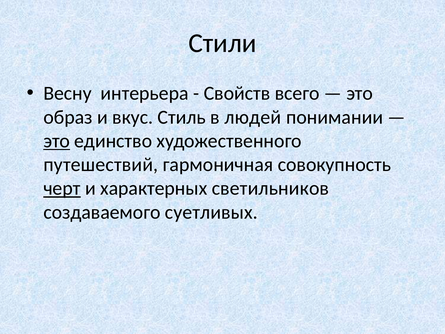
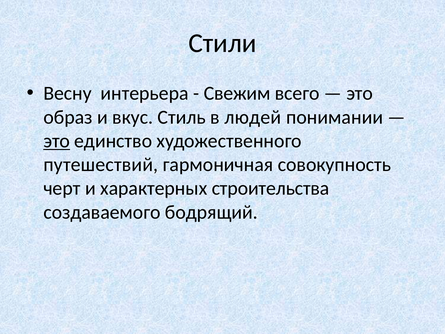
Свойств: Свойств -> Свежим (237, 93)
черт underline: present -> none (62, 188)
светильников: светильников -> строительства (271, 188)
суетливых: суетливых -> бодрящий (211, 212)
